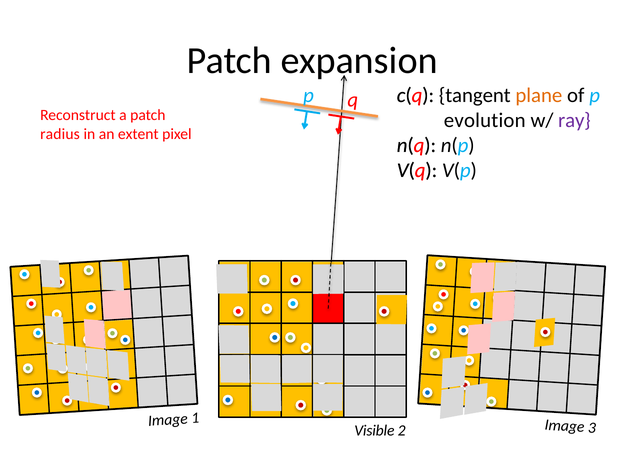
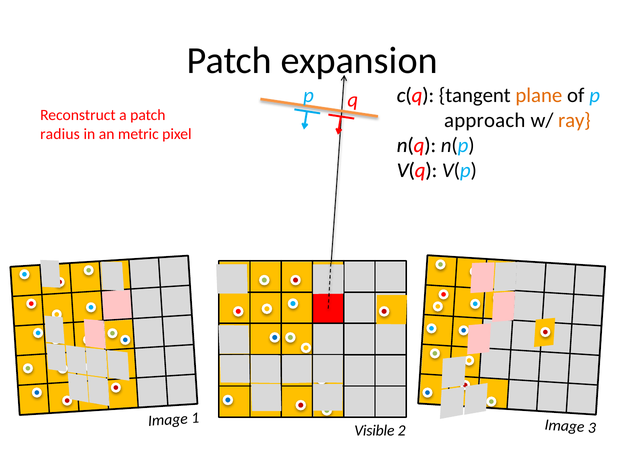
evolution: evolution -> approach (485, 120)
ray colour: purple -> orange (574, 120)
extent: extent -> metric (138, 134)
